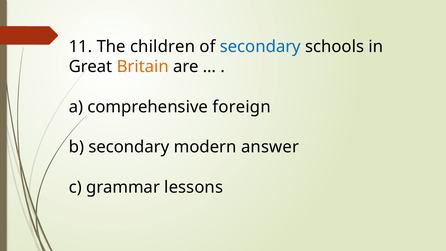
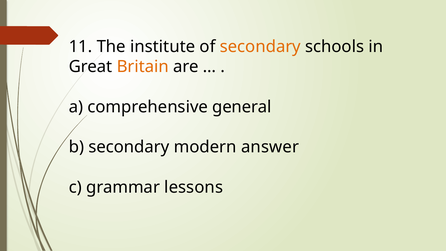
children: children -> institute (163, 47)
secondary colour: blue -> orange (260, 47)
foreign: foreign -> general (242, 107)
